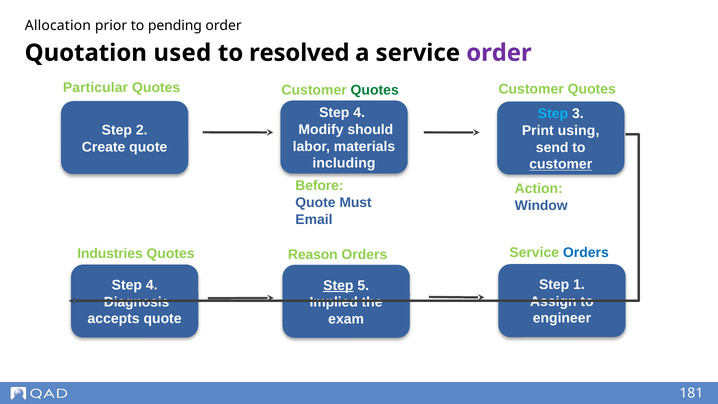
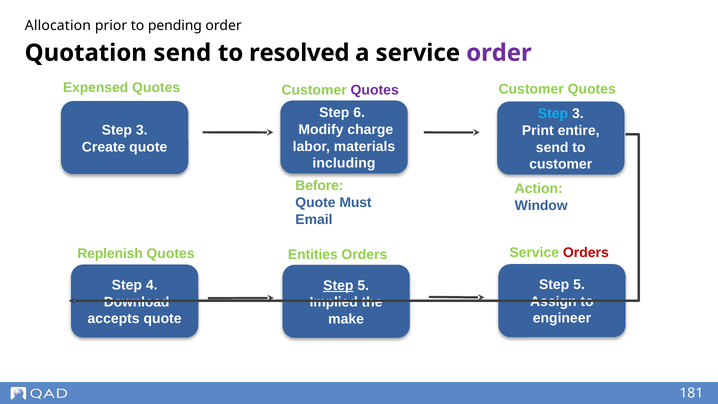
Quotation used: used -> send (182, 53)
Particular: Particular -> Expensed (96, 87)
Quotes colour: green -> purple (375, 90)
4: 4 -> 6 (359, 113)
should: should -> charge (370, 130)
2: 2 -> 3 (142, 130)
using: using -> entire (579, 131)
customer underline: present -> none (561, 164)
Orders colour: blue -> red (586, 252)
Industries: Industries -> Replenish (110, 254)
Reason: Reason -> Entities (313, 254)
1: 1 -> 5 (579, 285)
Diagnosis: Diagnosis -> Download (137, 302)
exam: exam -> make (346, 319)
